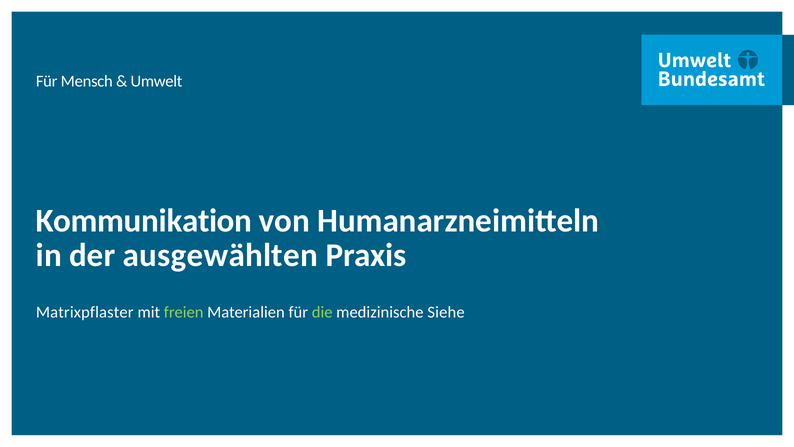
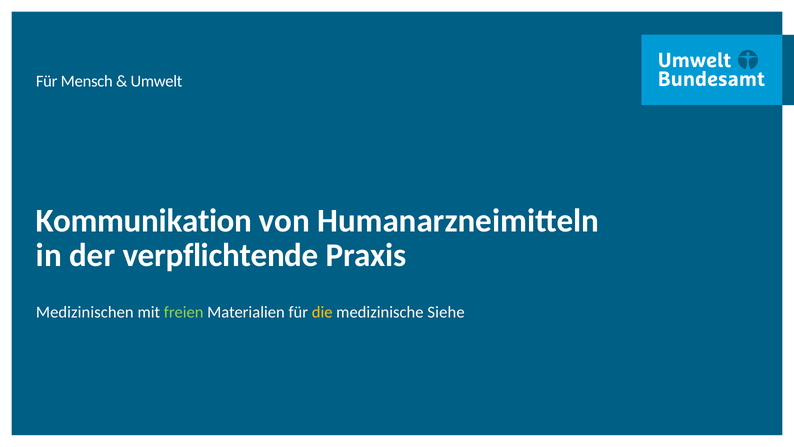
ausgewählten: ausgewählten -> verpflichtende (221, 255)
Matrixpflaster: Matrixpflaster -> Medizinischen (85, 312)
die colour: light green -> yellow (322, 312)
